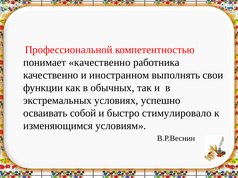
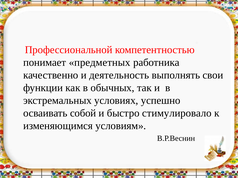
понимает качественно: качественно -> предметных (100, 63)
иностранном: иностранном -> деятельность (119, 75)
